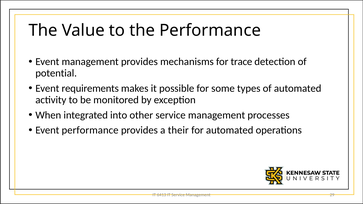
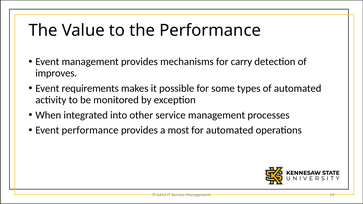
trace: trace -> carry (241, 62)
potential: potential -> improves (56, 73)
their: their -> most (178, 130)
